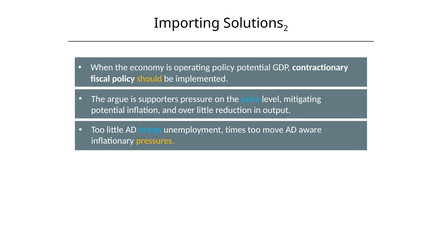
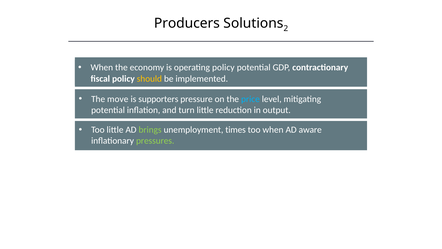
Importing: Importing -> Producers (187, 23)
argue: argue -> move (118, 99)
over: over -> turn (187, 110)
brings colour: light blue -> light green (150, 130)
too move: move -> when (273, 130)
pressures colour: yellow -> light green (155, 141)
